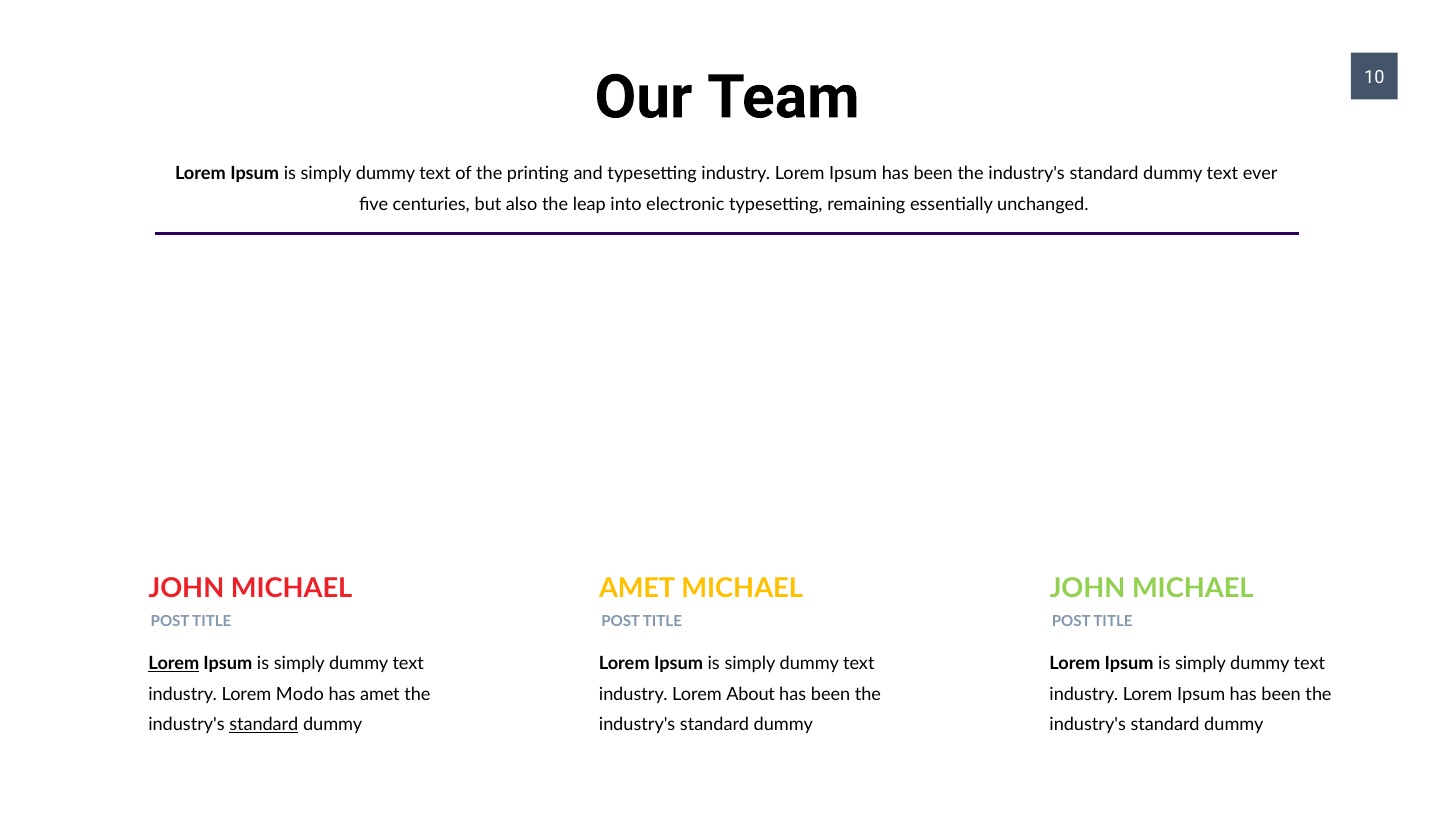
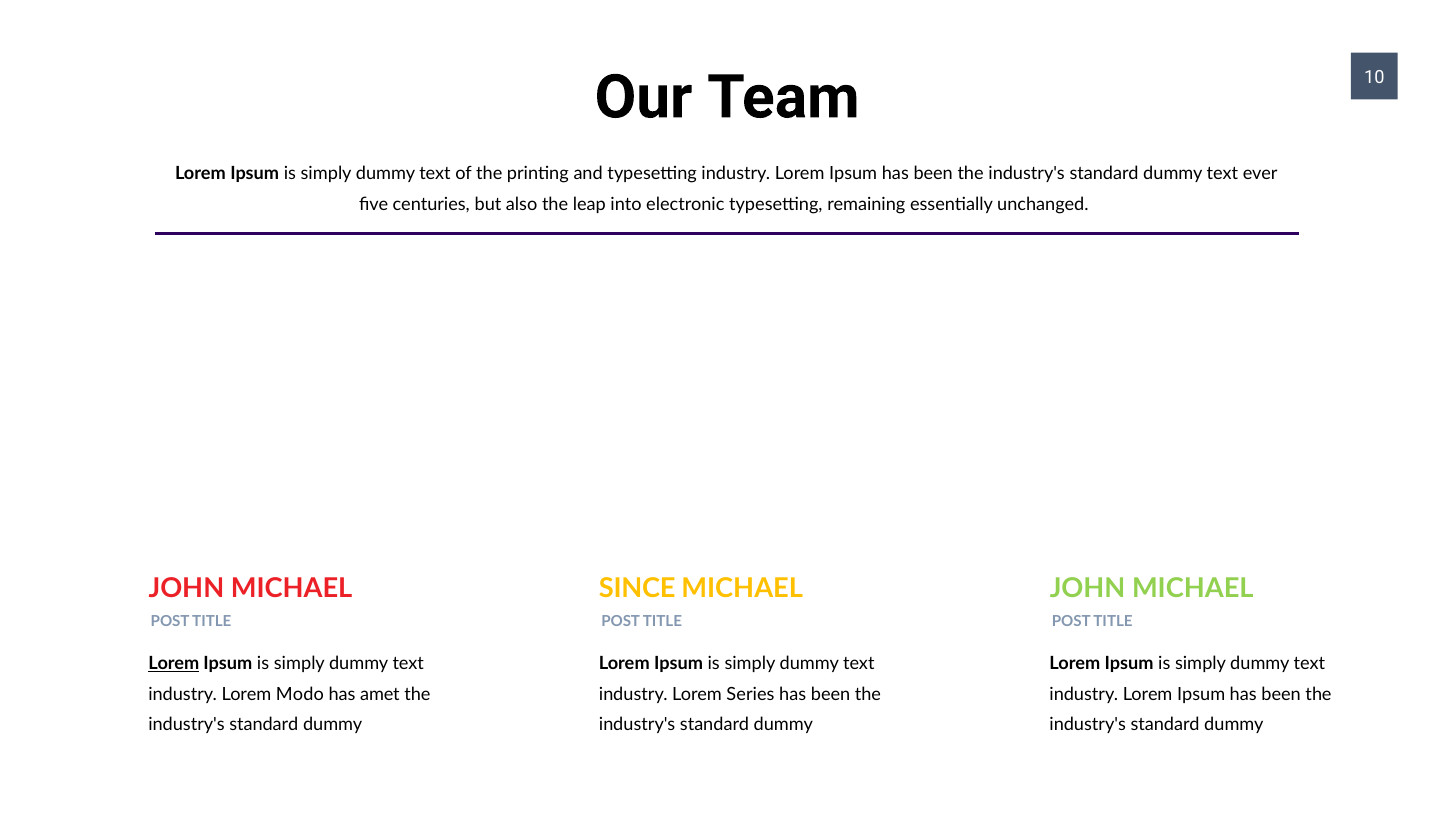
AMET: AMET -> SINCE (637, 588)
About: About -> Series (751, 694)
standard underline: present -> none (264, 725)
